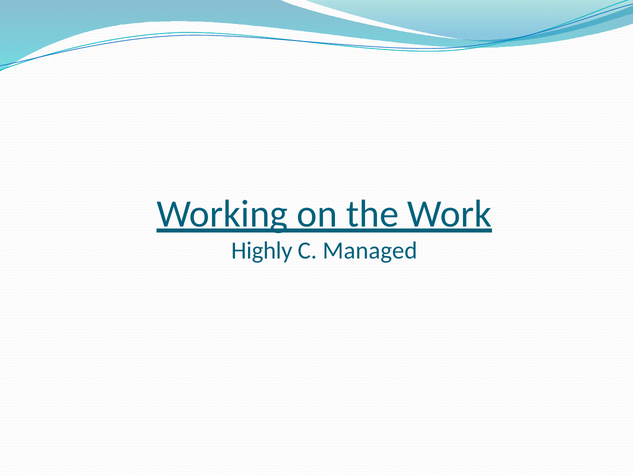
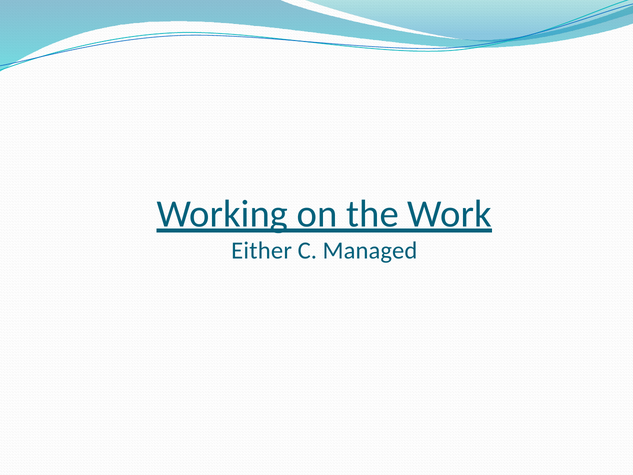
Highly: Highly -> Either (262, 251)
